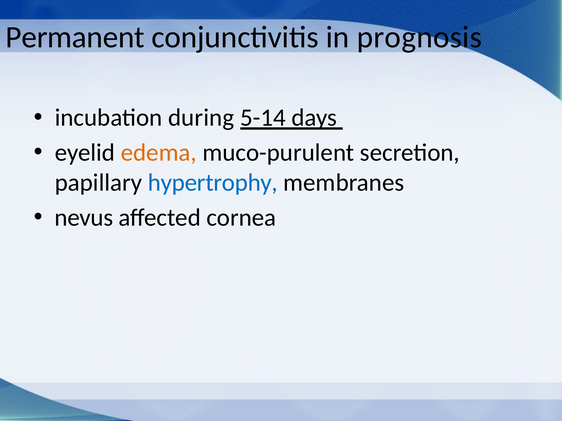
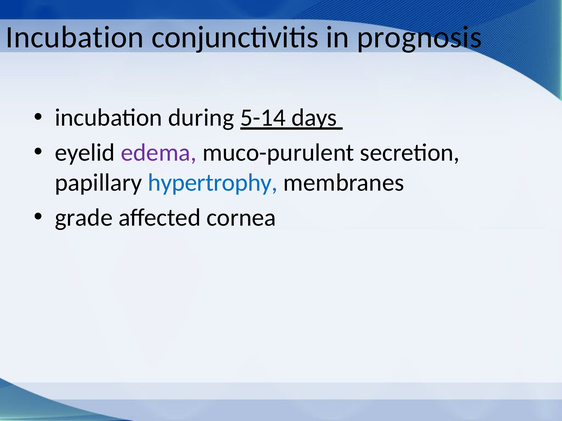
Permanent: Permanent -> Incubation (75, 37)
edema colour: orange -> purple (159, 153)
nevus: nevus -> grade (84, 218)
